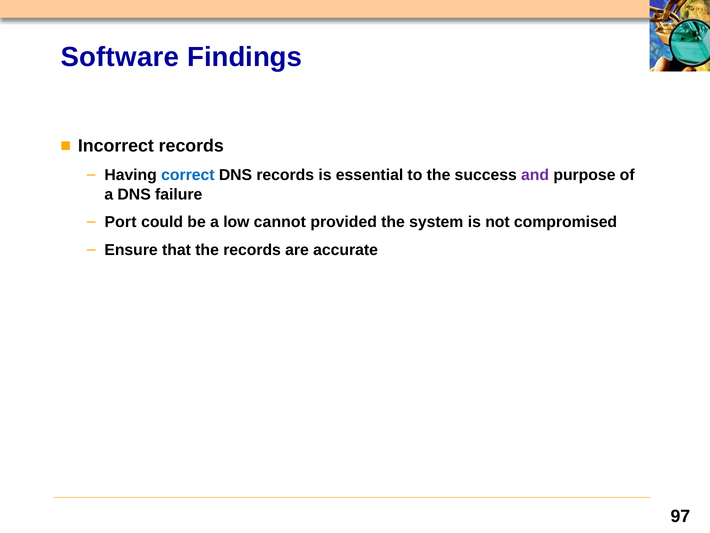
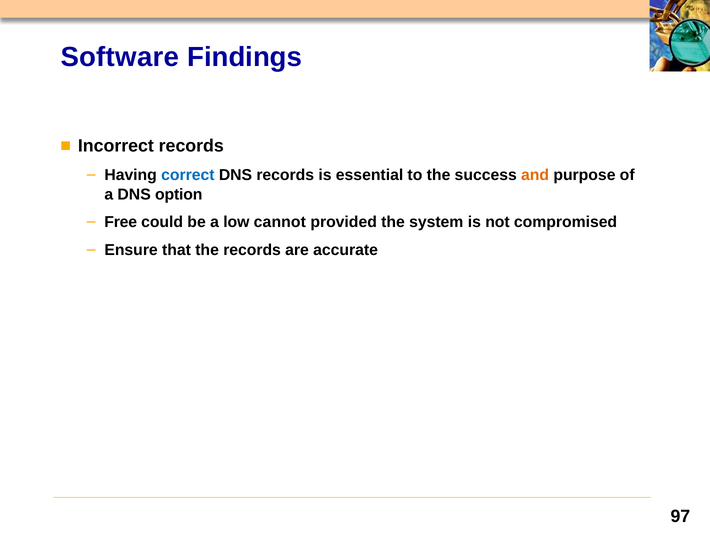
and colour: purple -> orange (535, 175)
failure: failure -> option (179, 194)
Port: Port -> Free (121, 222)
